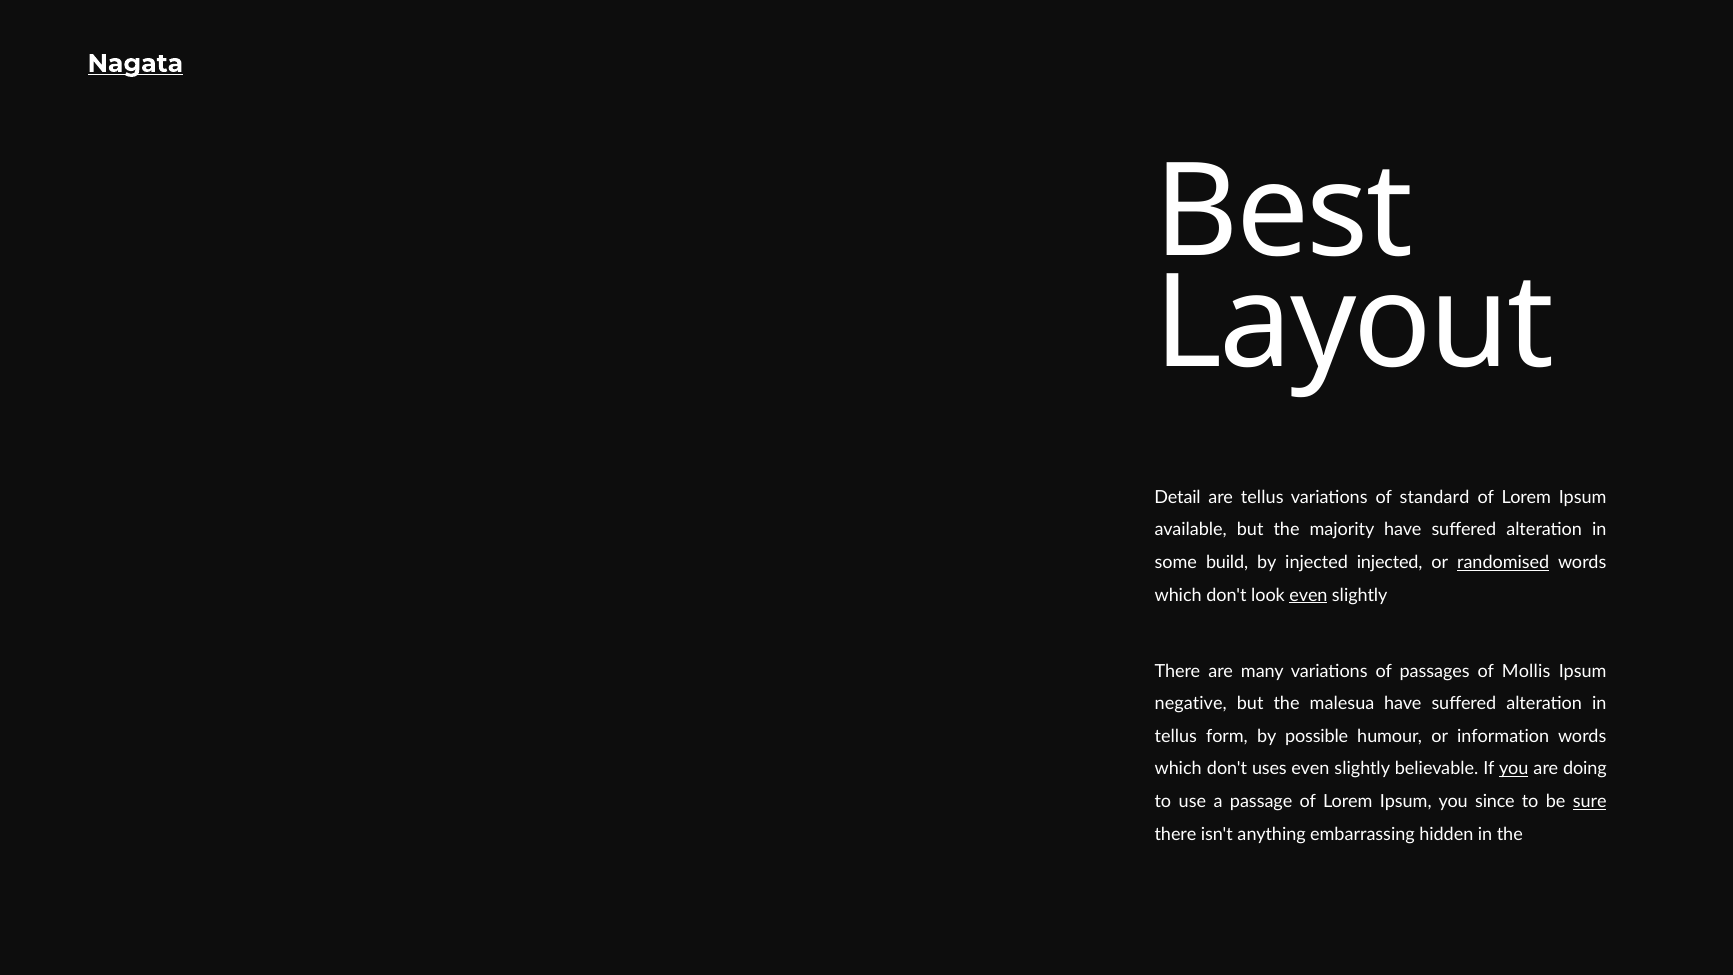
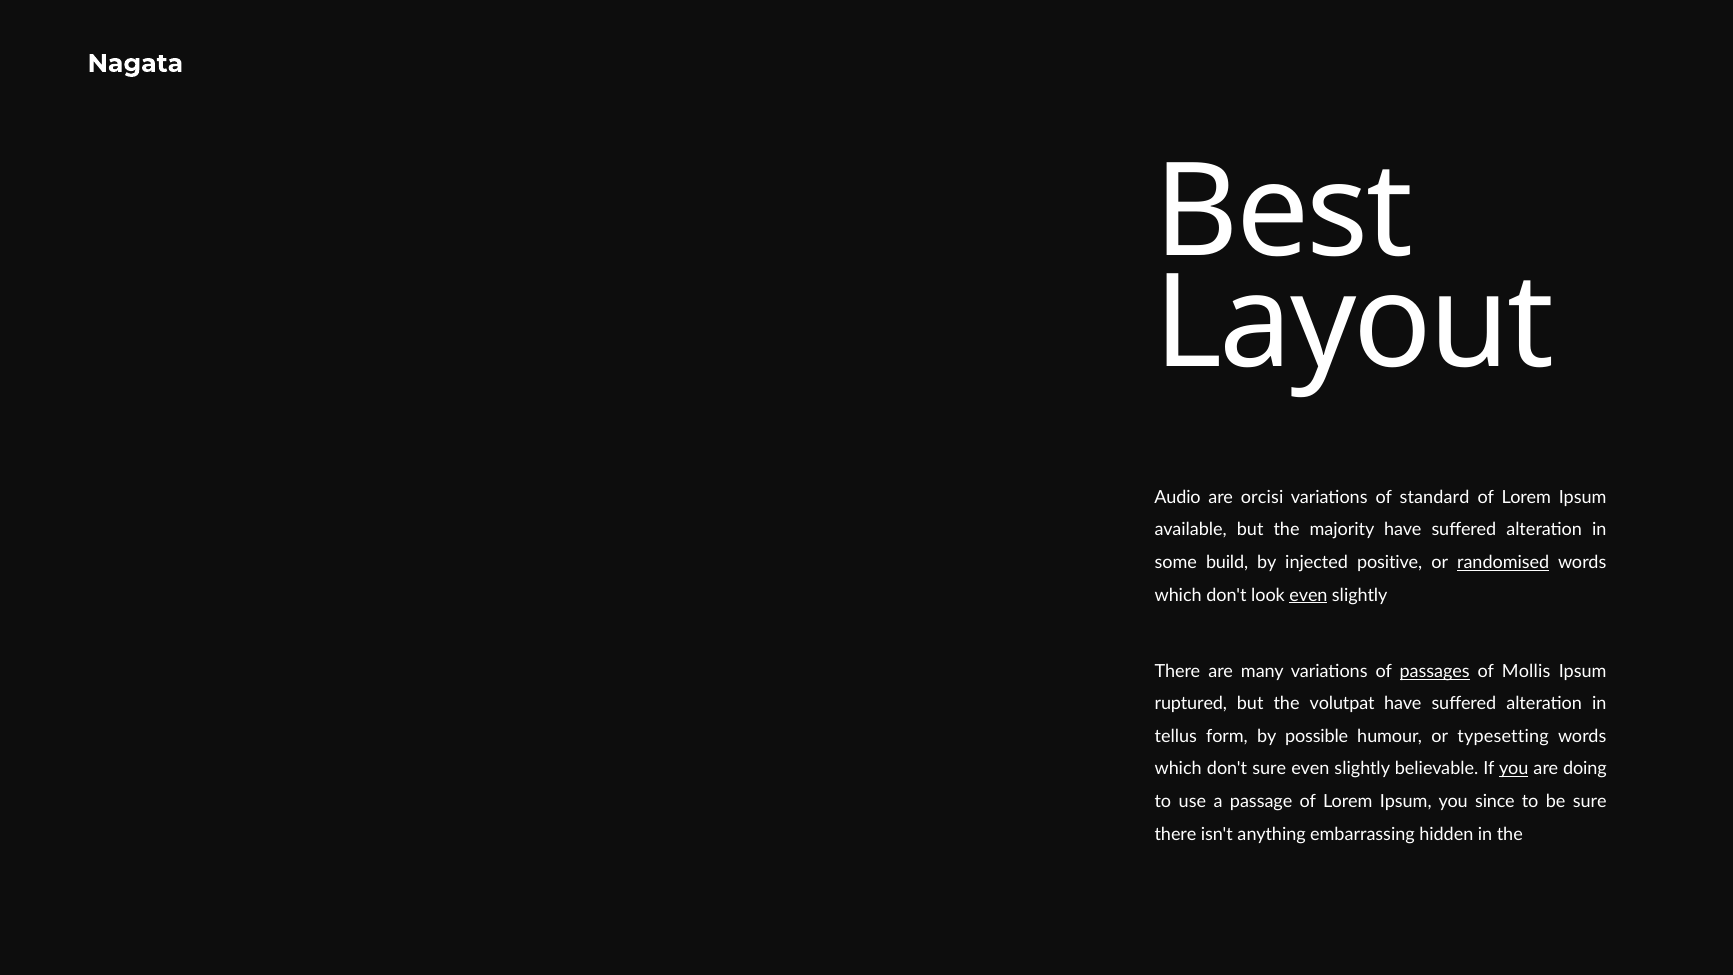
Nagata underline: present -> none (135, 63)
Detail: Detail -> Audio (1178, 497)
are tellus: tellus -> orcisi (1262, 497)
injected injected: injected -> positive (1390, 562)
passages underline: none -> present (1435, 671)
negative: negative -> ruptured (1191, 704)
malesua: malesua -> volutpat (1342, 704)
information: information -> typesetting (1503, 736)
don't uses: uses -> sure (1269, 769)
sure underline: present -> none (1590, 801)
